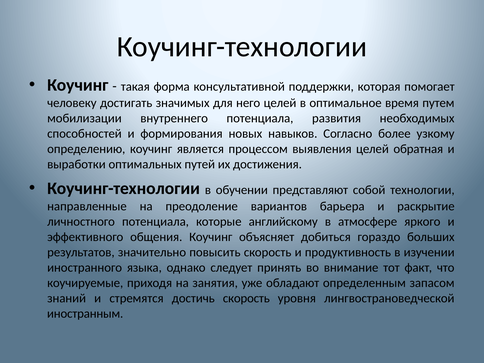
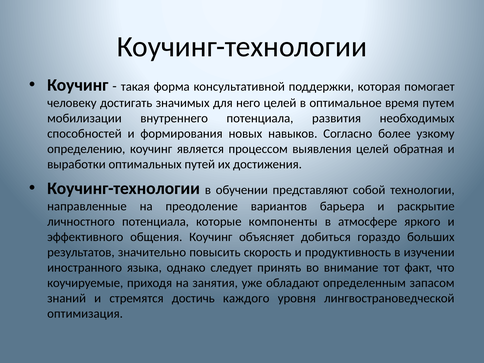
английскому: английскому -> компоненты (283, 222)
достичь скорость: скорость -> каждого (246, 298)
иностранным: иностранным -> оптимизация (85, 314)
